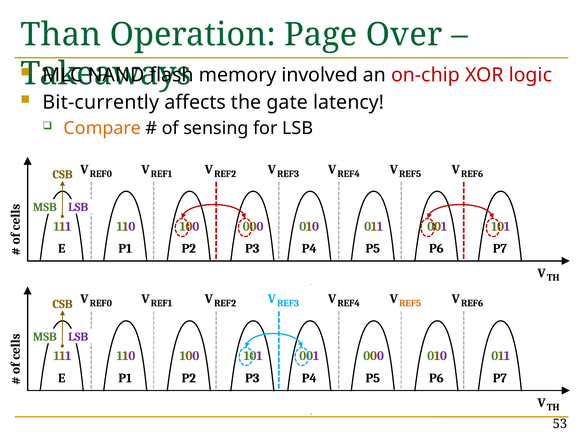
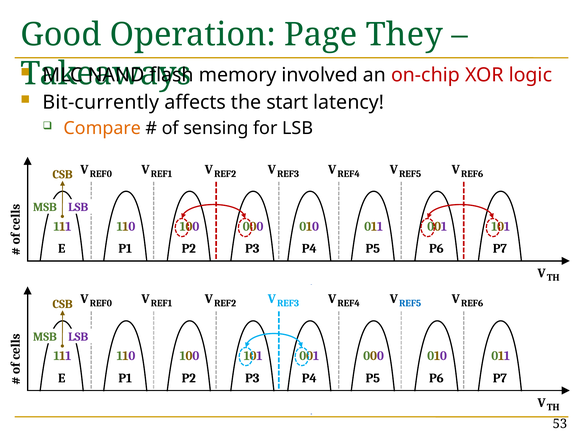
Than: Than -> Good (61, 35)
Over: Over -> They (404, 35)
gate: gate -> start (287, 102)
REF5 colour: orange -> blue (410, 303)
